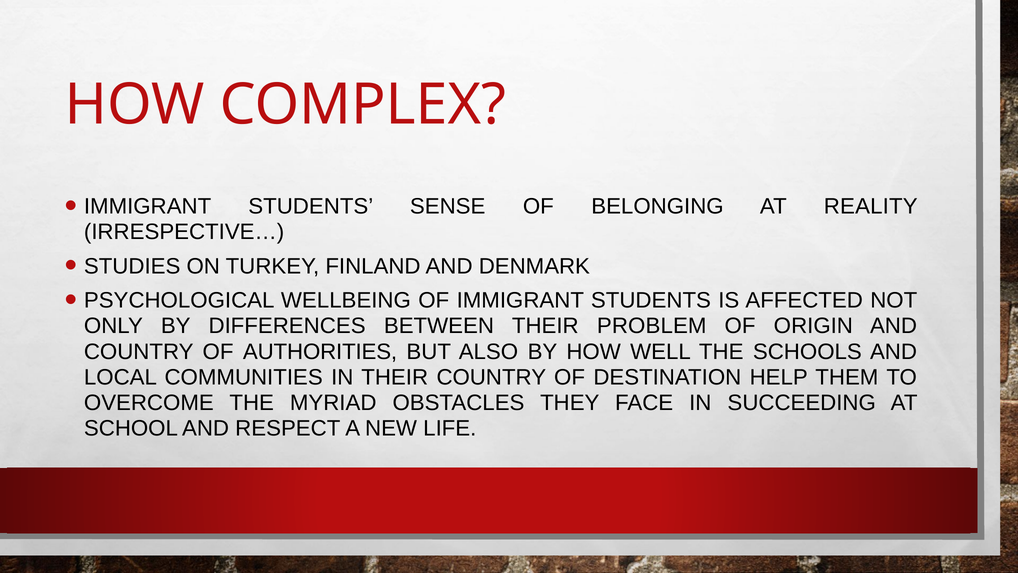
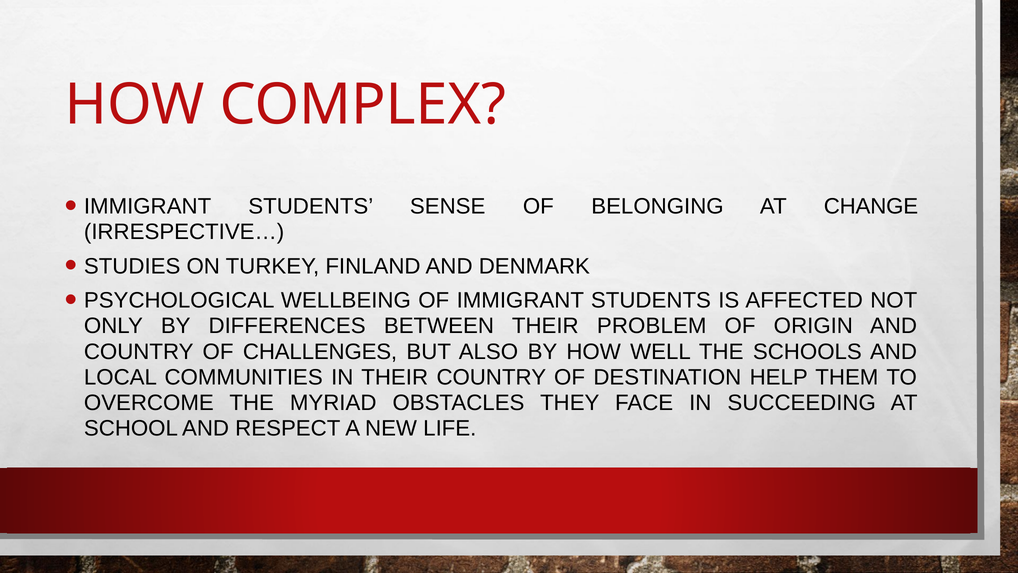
REALITY: REALITY -> CHANGE (871, 206)
AUTHORITIES: AUTHORITIES -> CHALLENGES (320, 351)
